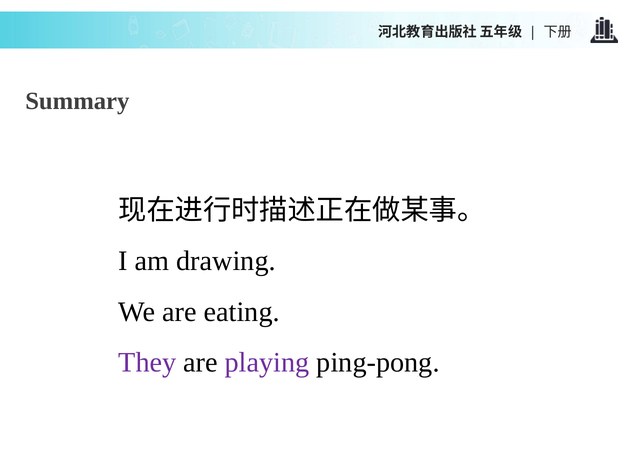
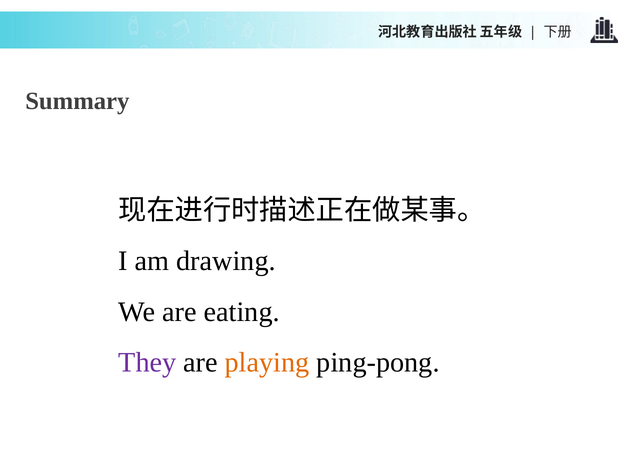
playing colour: purple -> orange (267, 363)
